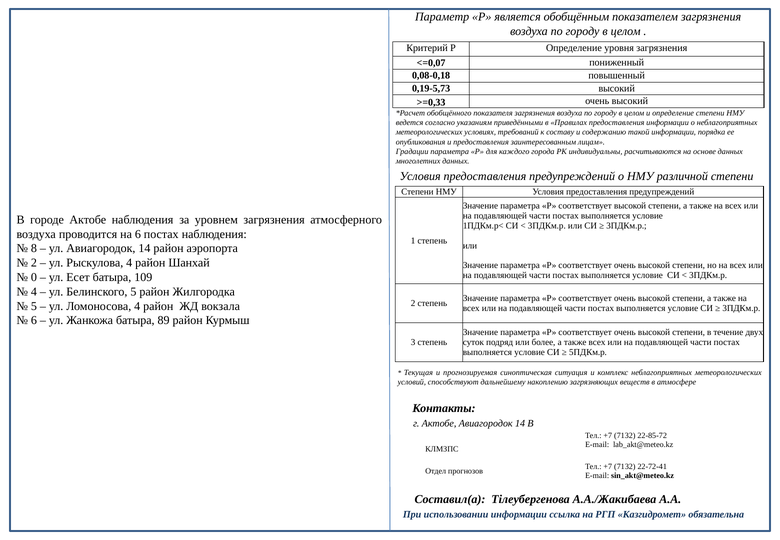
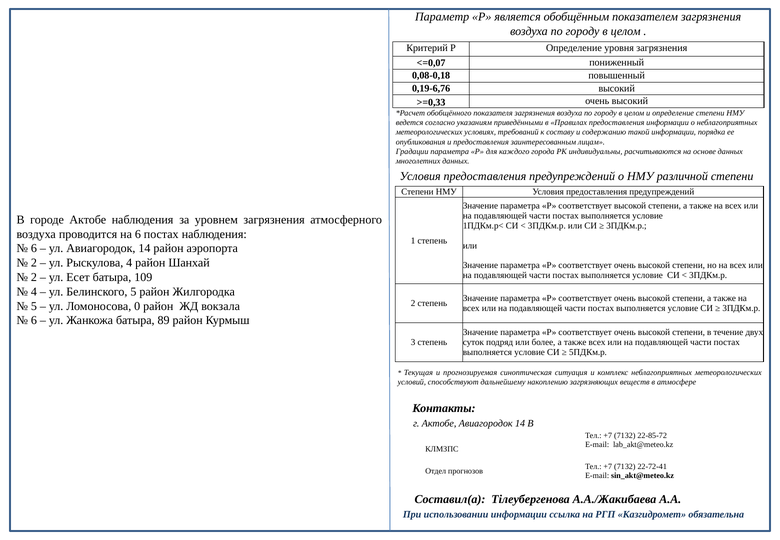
0,19-5,73: 0,19-5,73 -> 0,19-6,76 (431, 88)
8: 8 -> 6 (34, 248)
0: 0 -> 2 (34, 277)
Ломоносова 4: 4 -> 0 (137, 306)
